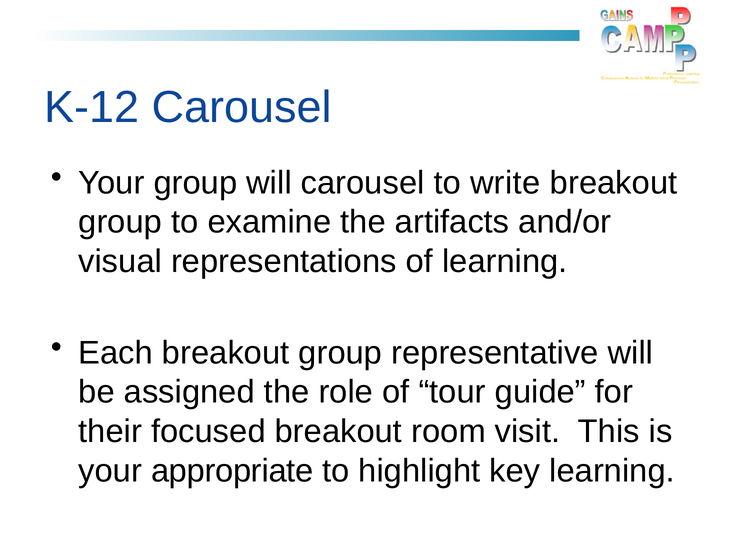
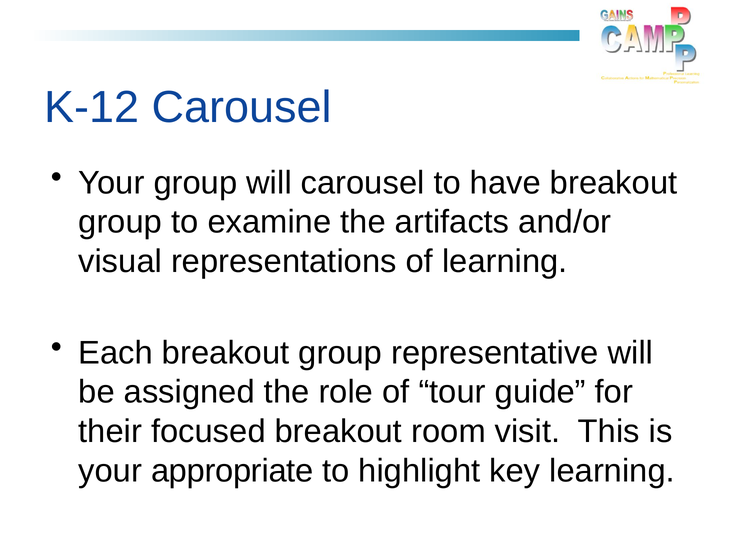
write: write -> have (505, 183)
